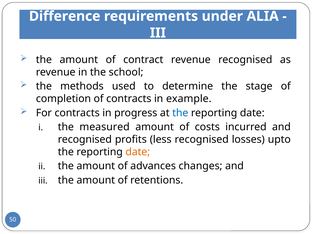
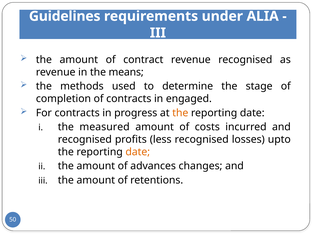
Difference: Difference -> Guidelines (65, 16)
school: school -> means (126, 72)
example: example -> engaged (189, 99)
the colour: blue -> orange (180, 113)
